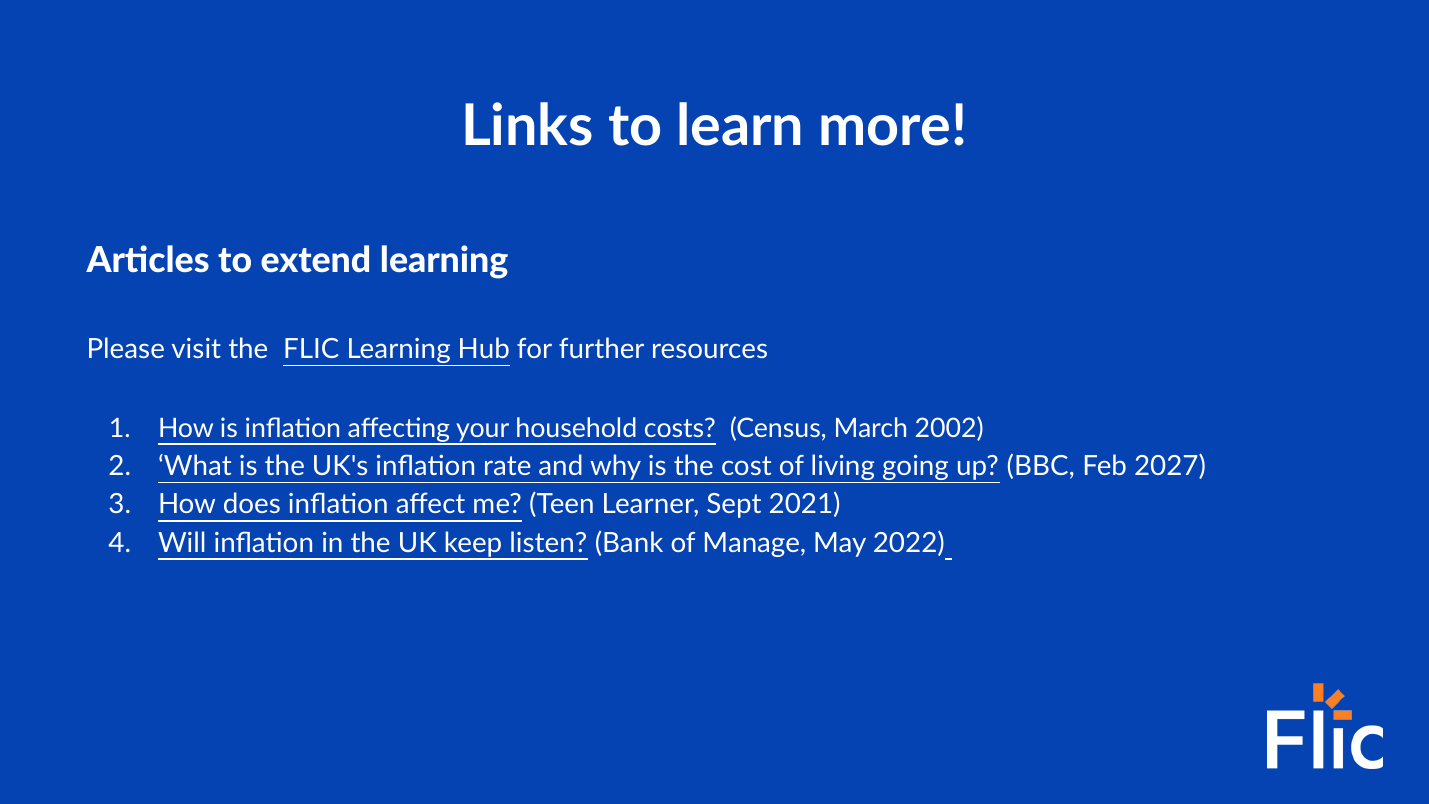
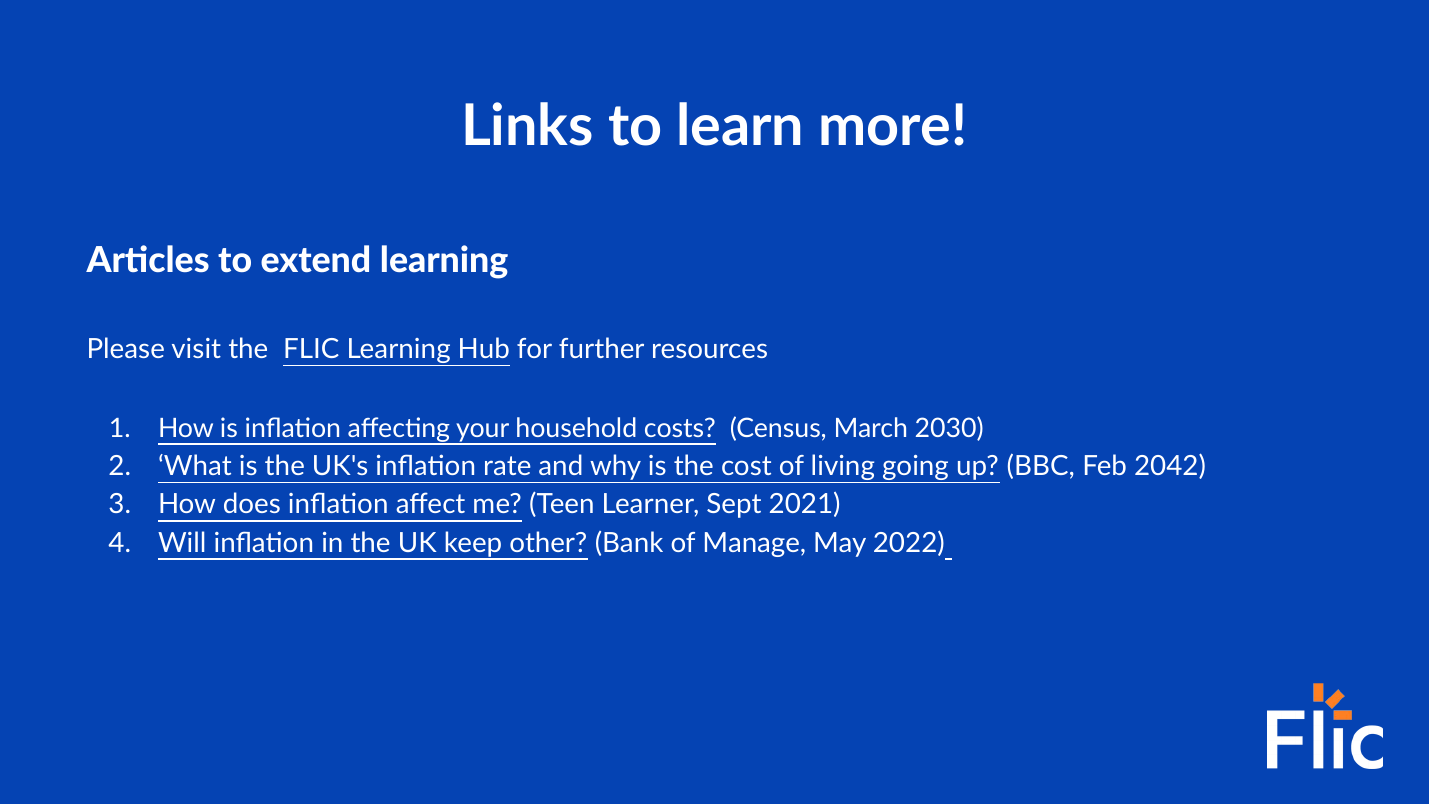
2002: 2002 -> 2030 (949, 428)
2027: 2027 -> 2042 (1170, 466)
listen: listen -> other (548, 543)
